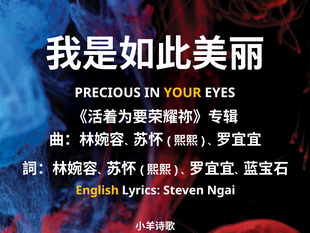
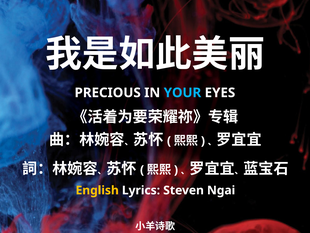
YOUR colour: yellow -> light blue (182, 93)
